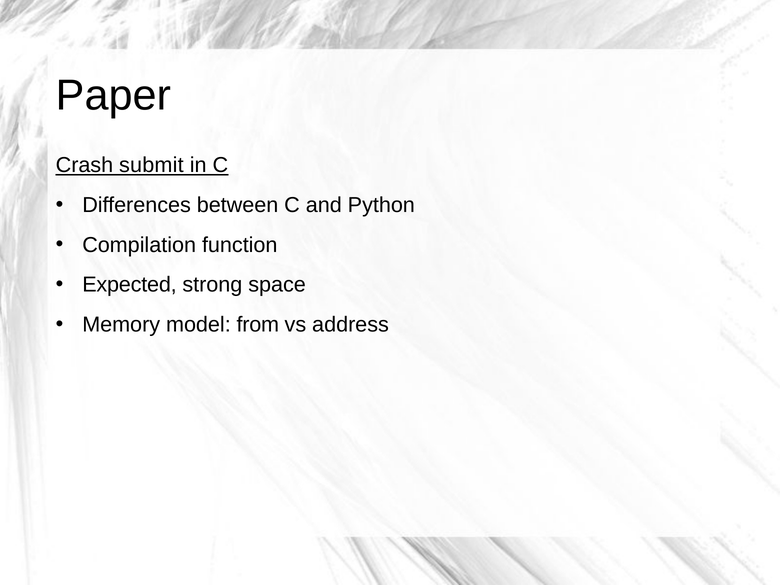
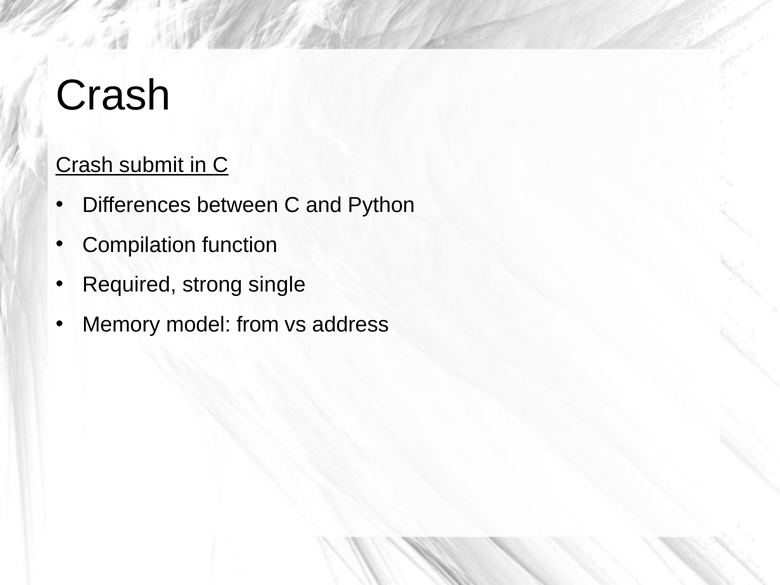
Paper: Paper -> Crash (113, 96)
Expected: Expected -> Required (129, 285)
space: space -> single (277, 285)
